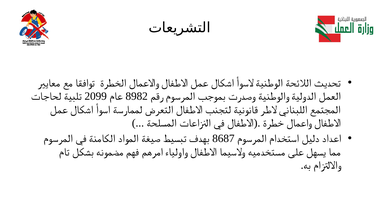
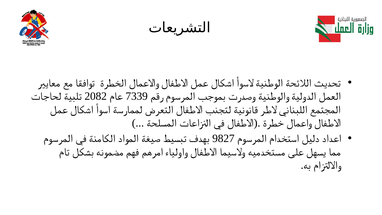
2099: 2099 -> 2082 (96, 96)
8982: 8982 -> 7339 (137, 96)
8687: 8687 -> 9827 (223, 138)
